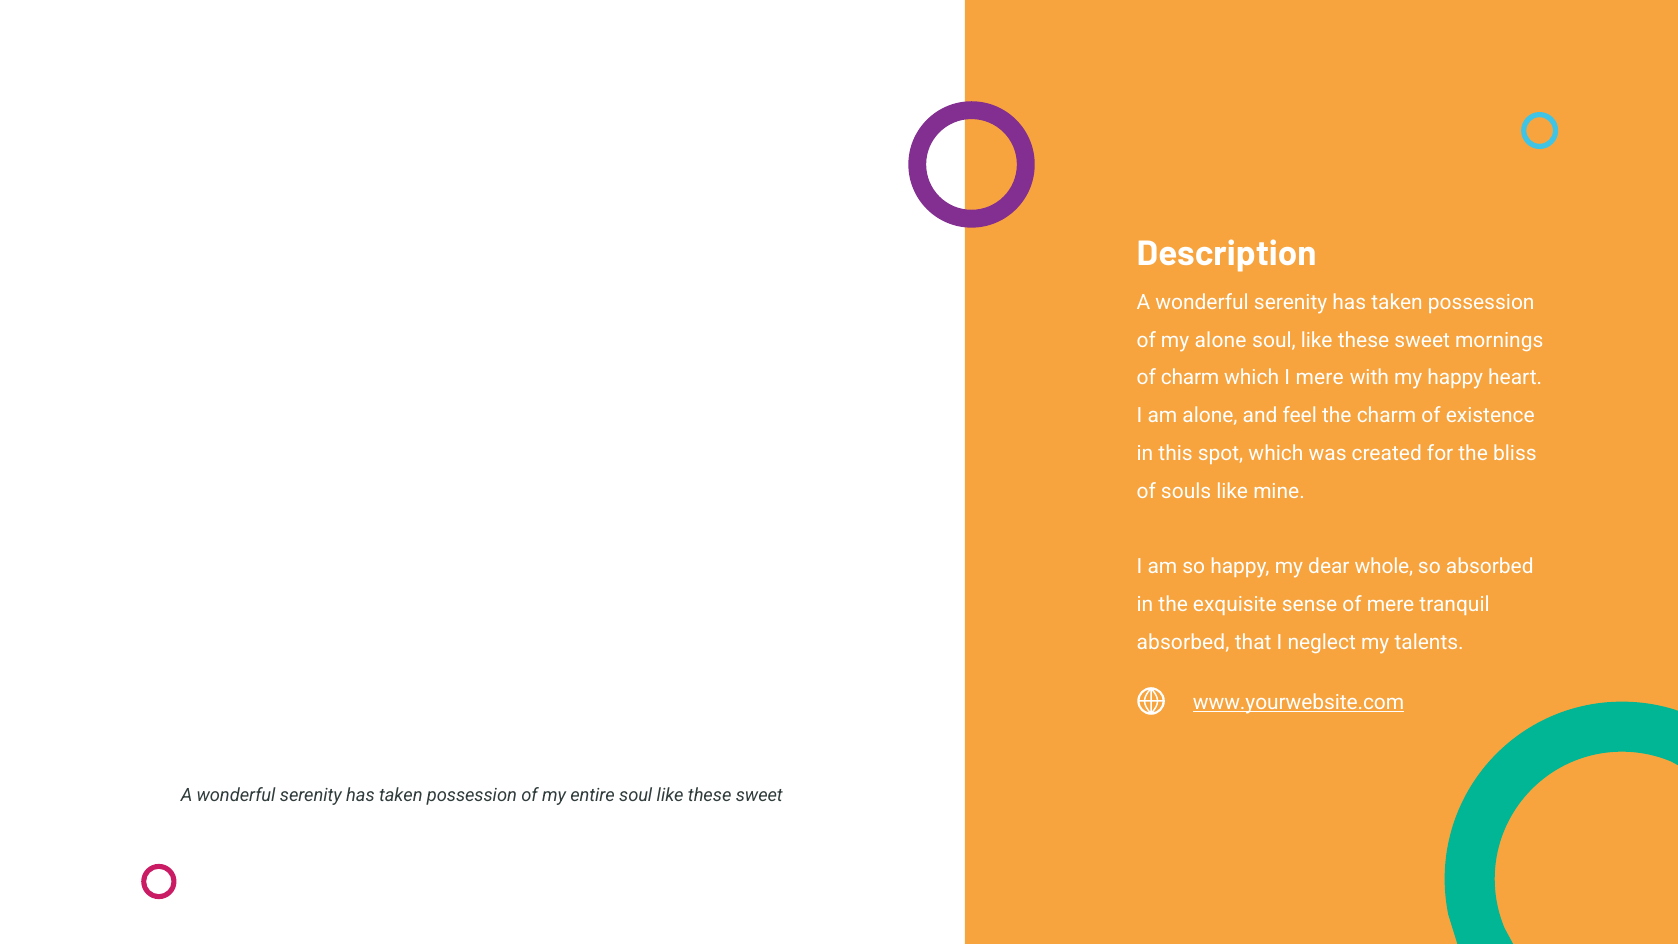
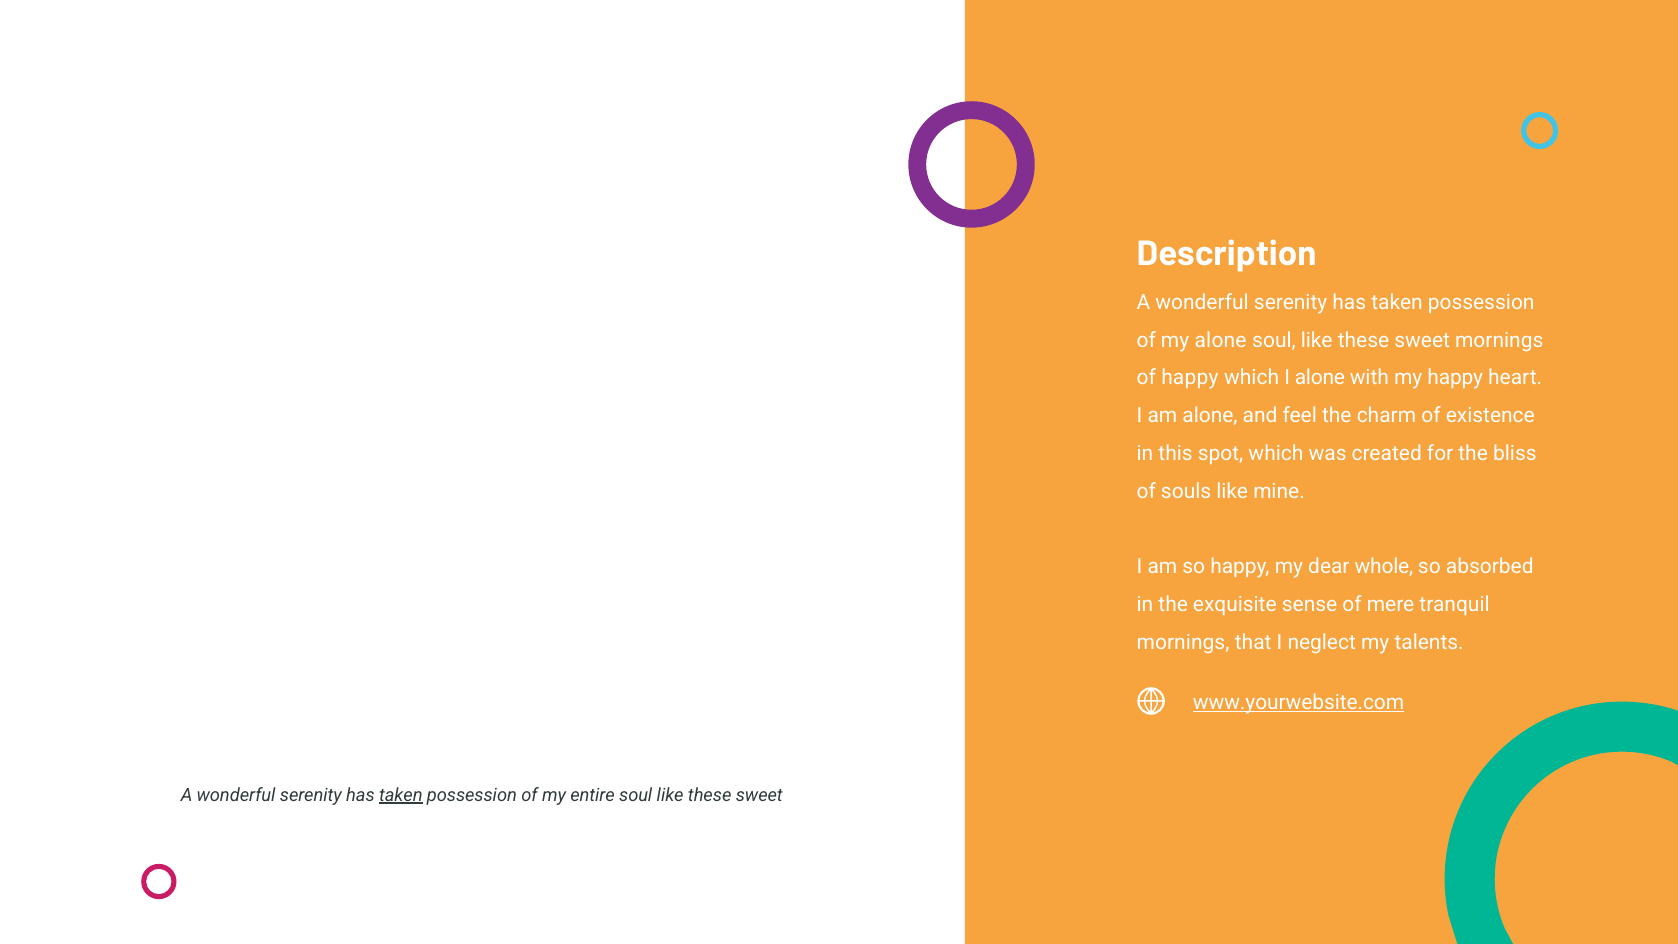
of charm: charm -> happy (1190, 378)
I mere: mere -> alone (1320, 378)
absorbed: absorbed -> mornings (1183, 642)
taken underline: none -> present (401, 795)
